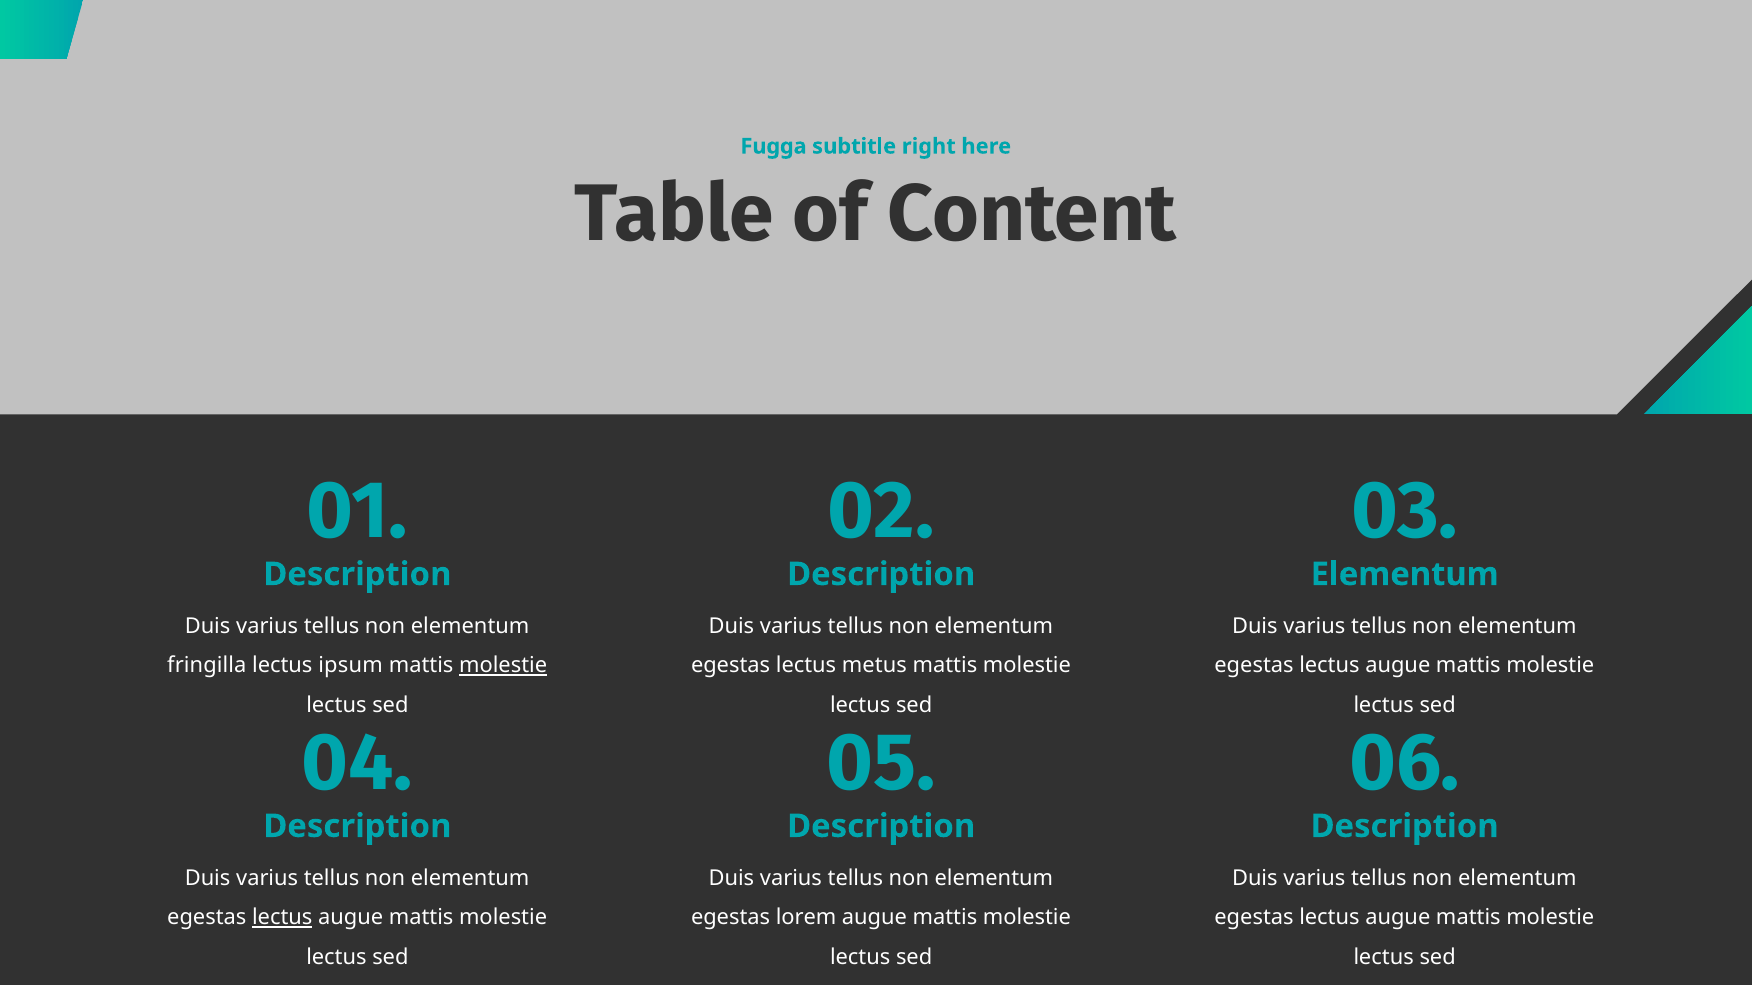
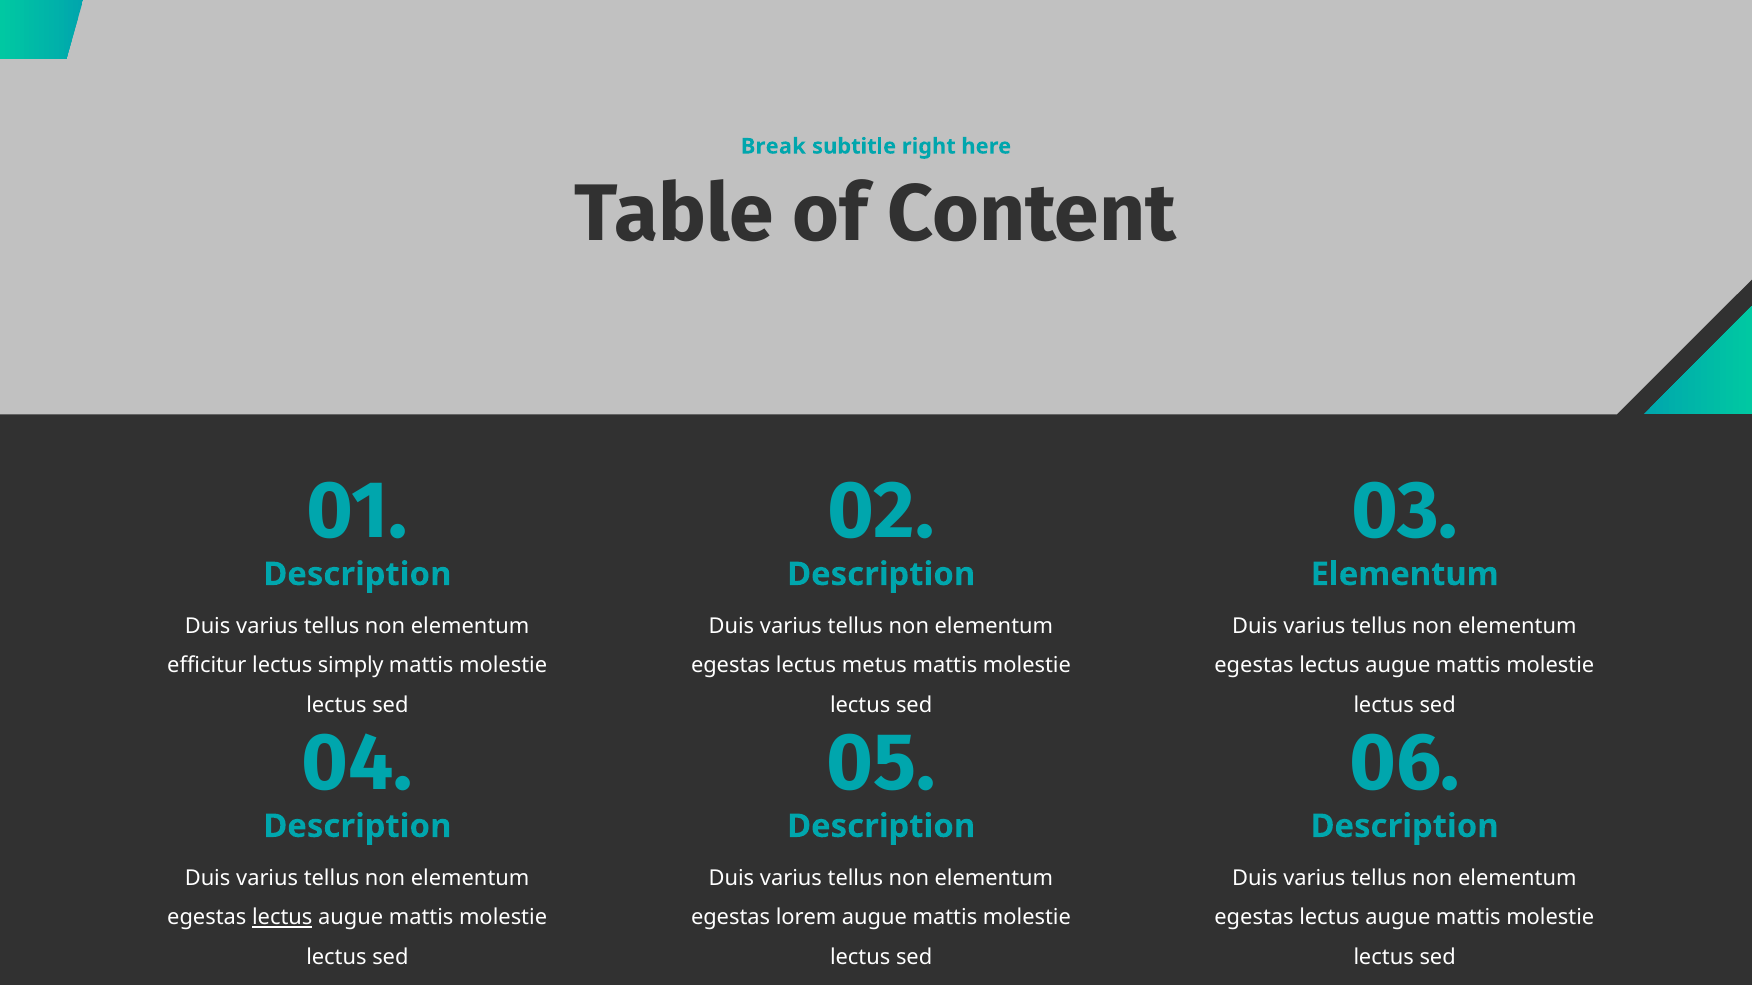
Fugga: Fugga -> Break (773, 146)
fringilla: fringilla -> efficitur (207, 666)
ipsum: ipsum -> simply (351, 666)
molestie underline: present -> none (503, 666)
